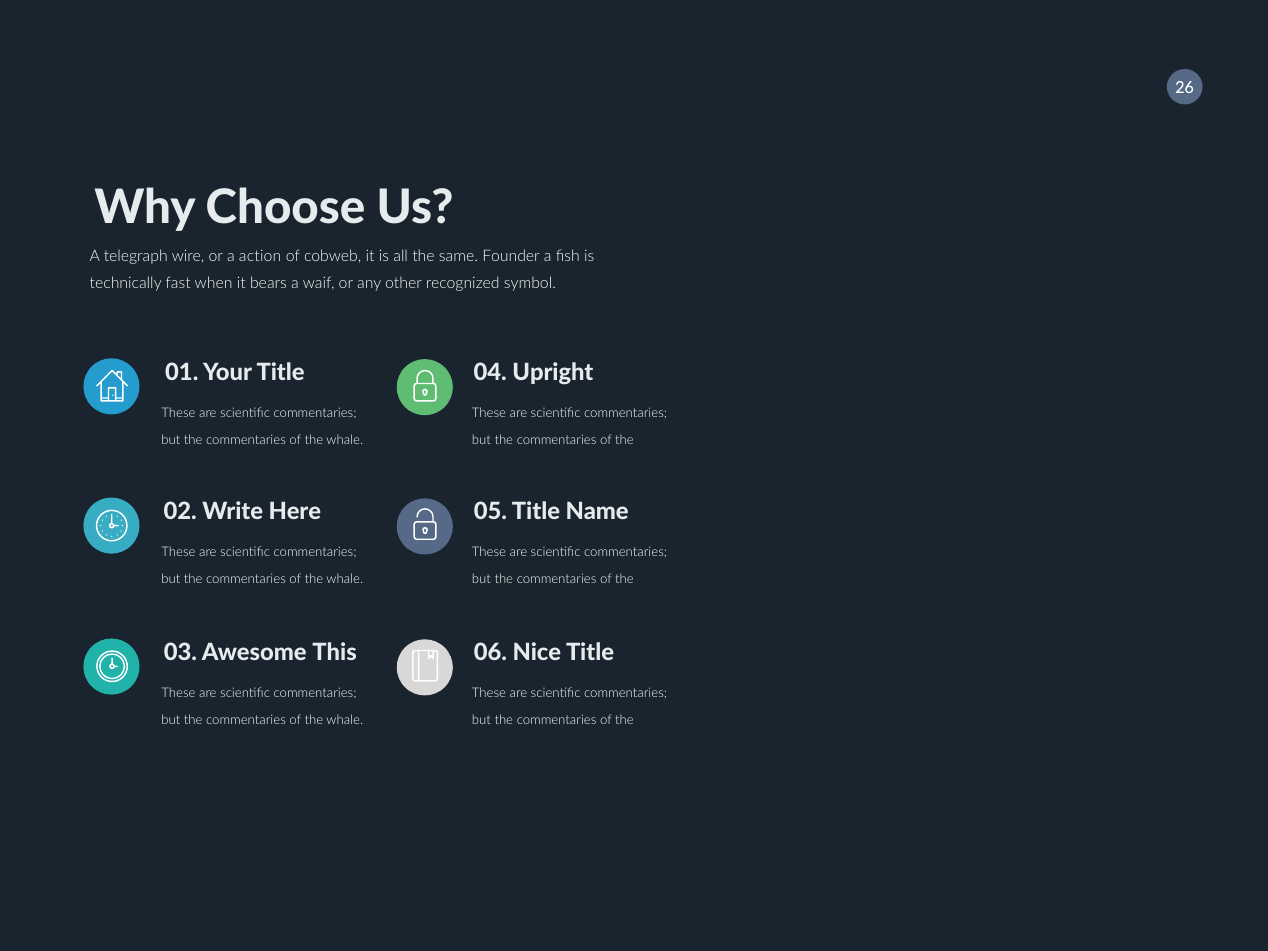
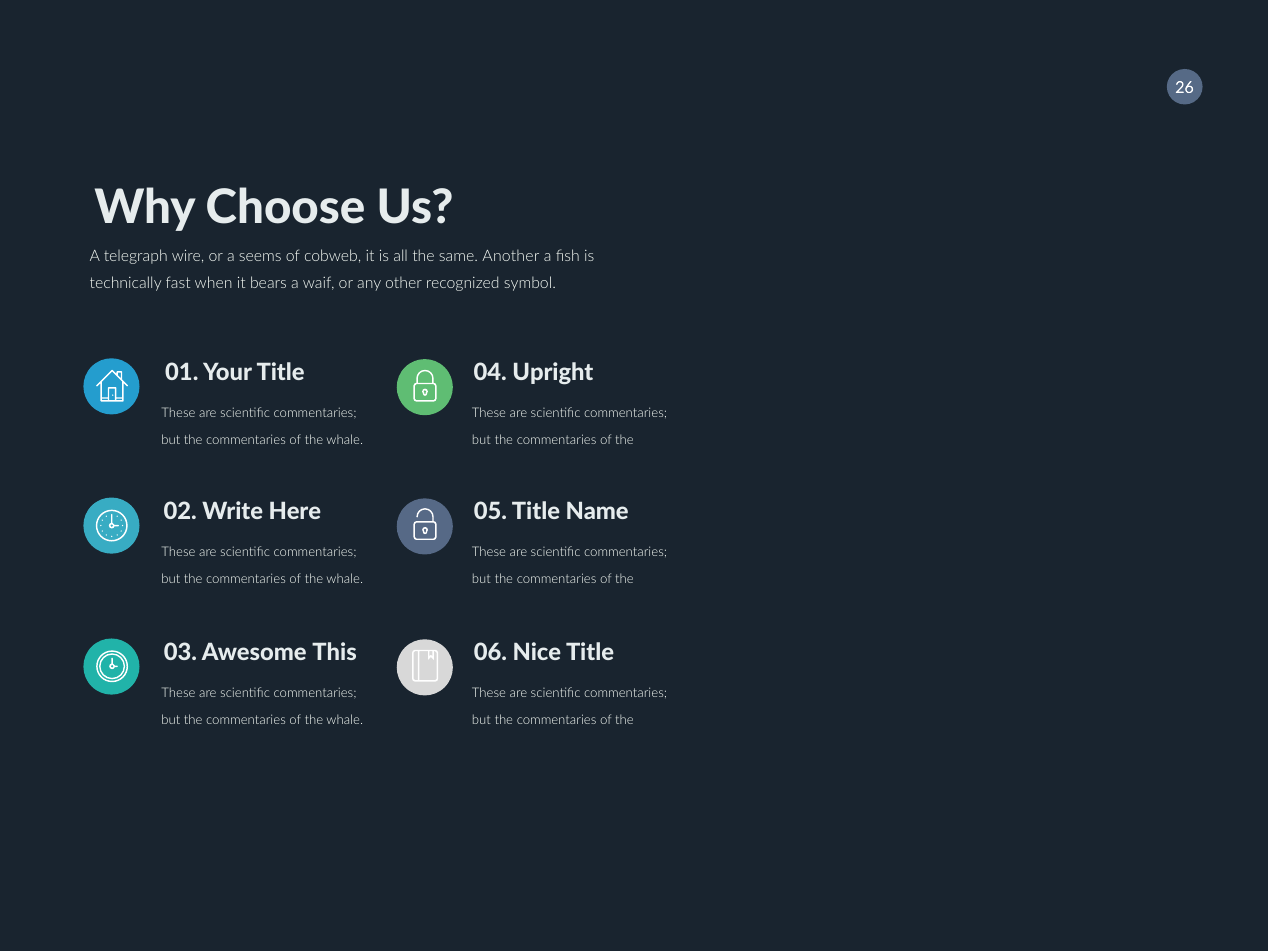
action: action -> seems (260, 257)
Founder: Founder -> Another (511, 257)
